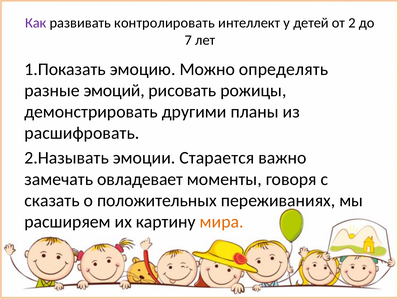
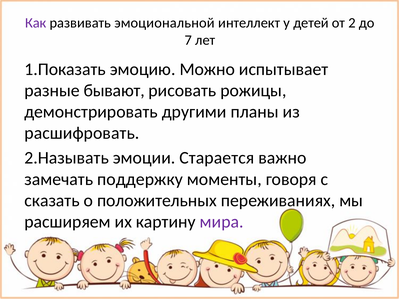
контролировать: контролировать -> эмоциональной (165, 23)
определять: определять -> испытывает (284, 69)
эмоций: эмоций -> бывают (114, 91)
овладевает: овладевает -> поддержку (140, 179)
мира colour: orange -> purple (222, 222)
